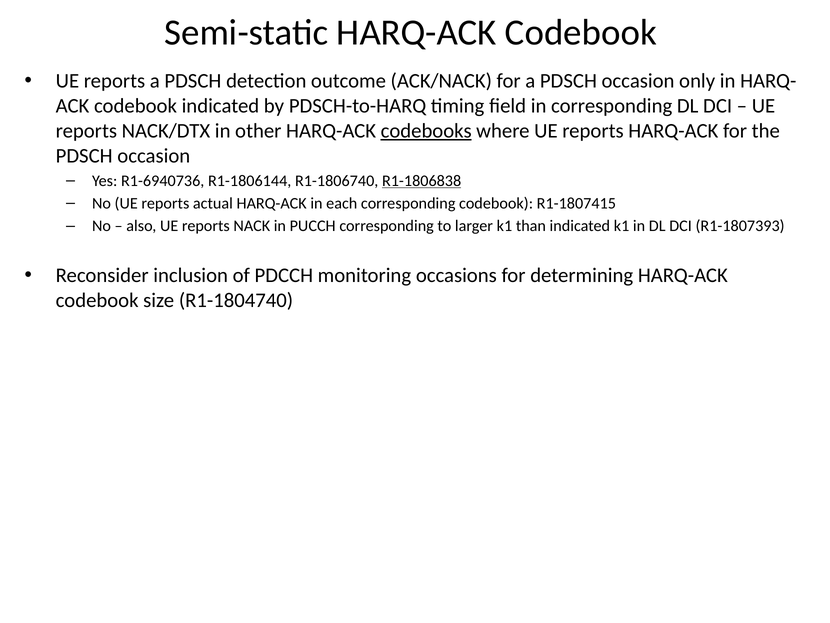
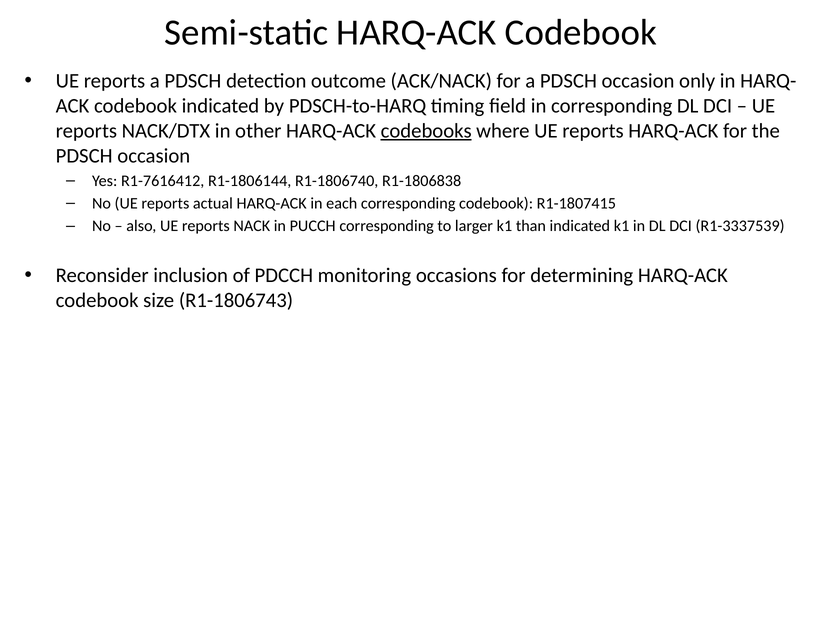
R1-6940736: R1-6940736 -> R1-7616412 (163, 181)
R1-1806838 underline: present -> none (422, 181)
R1-1807393: R1-1807393 -> R1-3337539 (740, 226)
R1-1804740: R1-1804740 -> R1-1806743 (236, 300)
